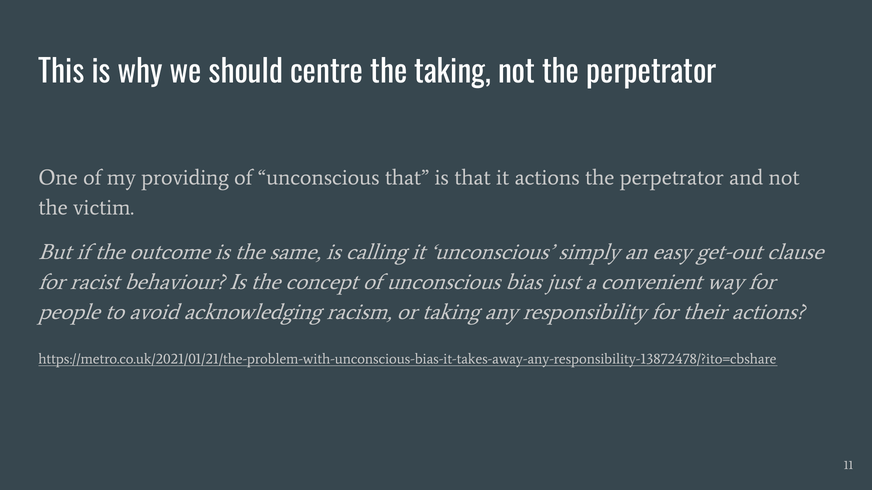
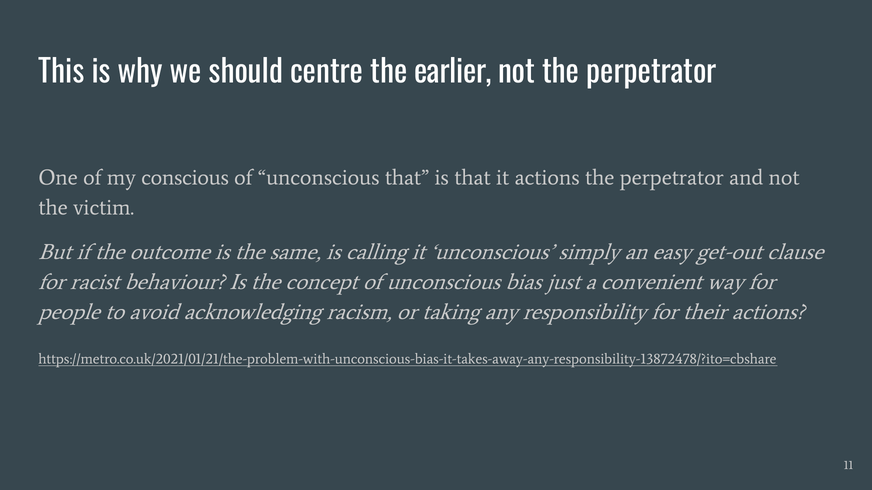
the taking: taking -> earlier (453, 72)
providing: providing -> conscious (185, 178)
